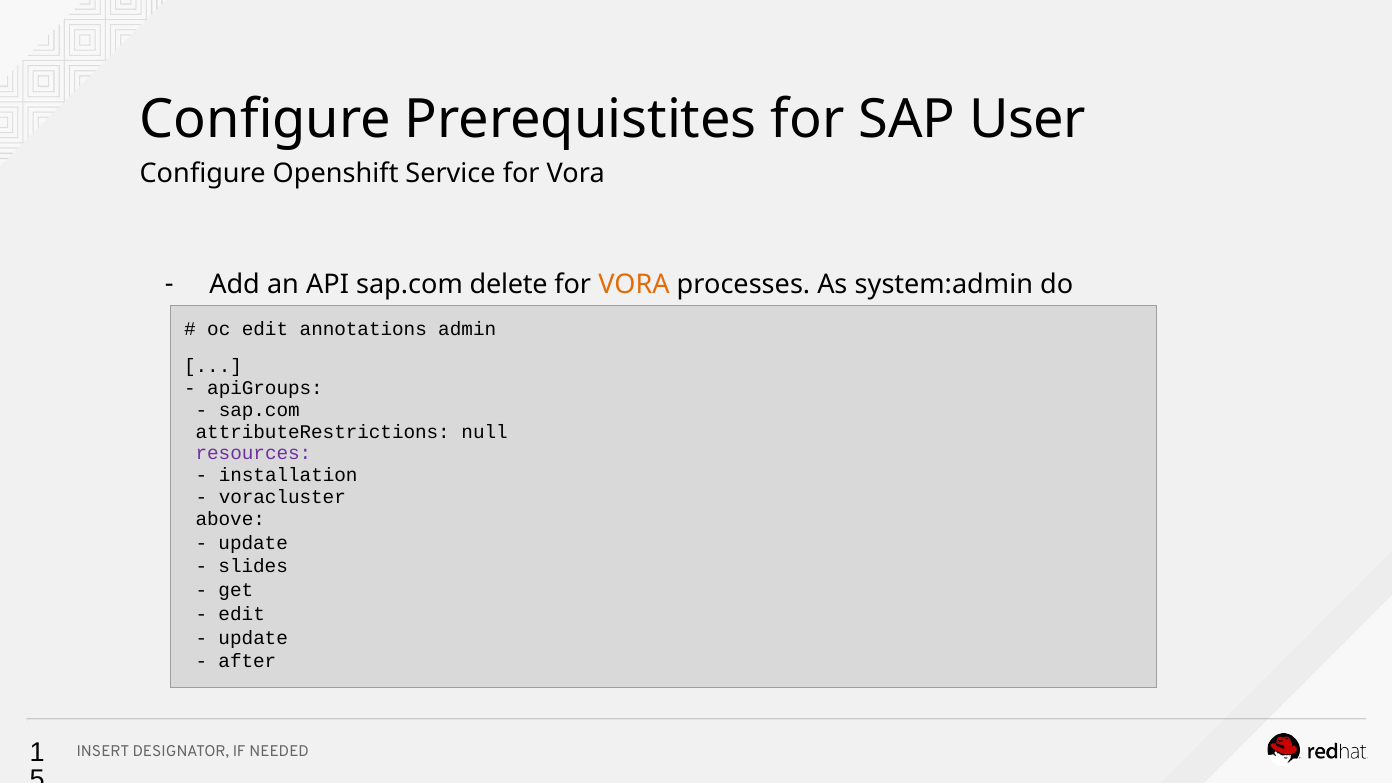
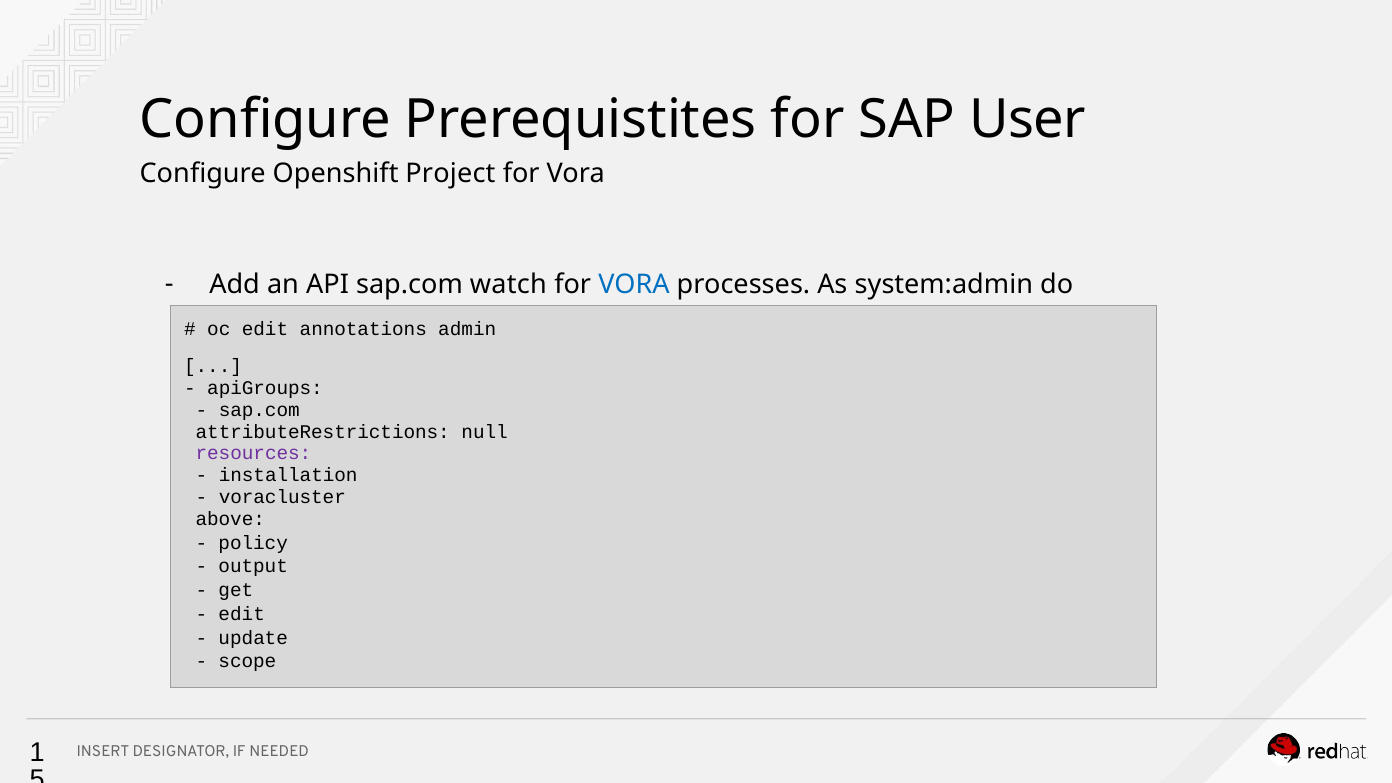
Service: Service -> Project (450, 174)
delete: delete -> watch (508, 284)
VORA colour: orange -> blue (634, 284)
update: update -> policy (253, 543)
slides: slides -> output (253, 566)
after: after -> scope (247, 661)
